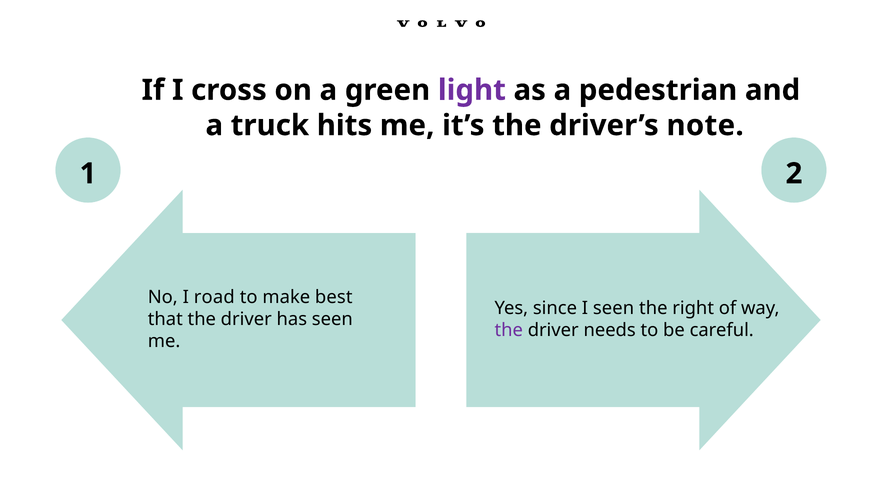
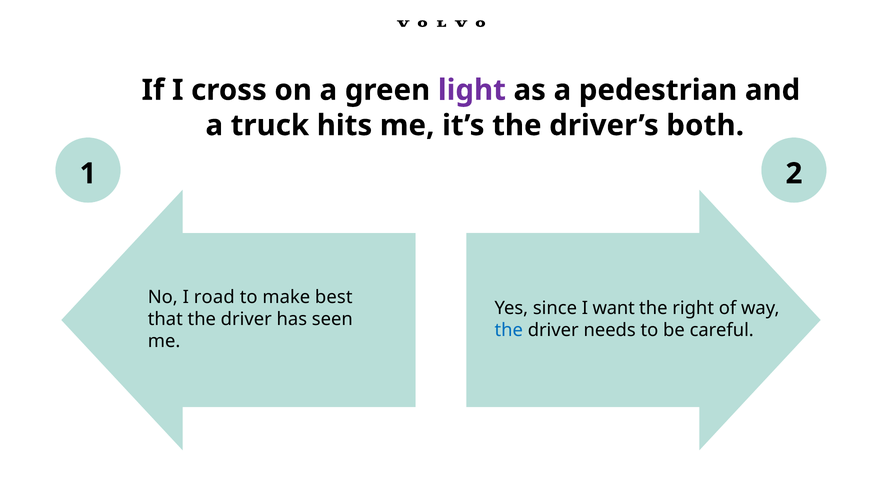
note: note -> both (705, 125)
I seen: seen -> want (614, 308)
the colour: purple -> blue (509, 330)
